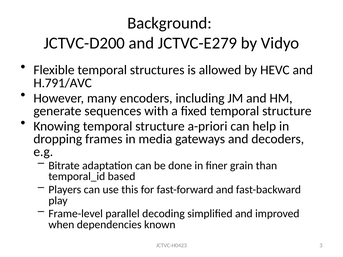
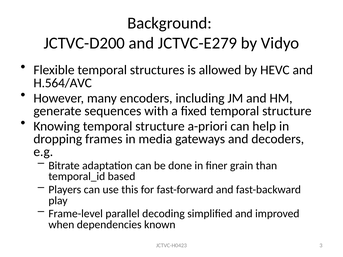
H.791/AVC: H.791/AVC -> H.564/AVC (63, 83)
